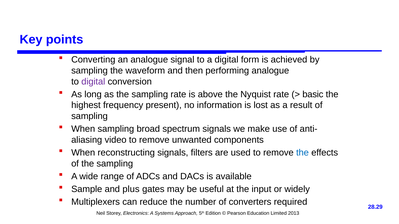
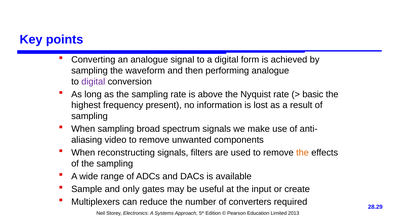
the colour: blue -> orange (302, 153)
plus: plus -> only (131, 190)
widely: widely -> create (297, 190)
